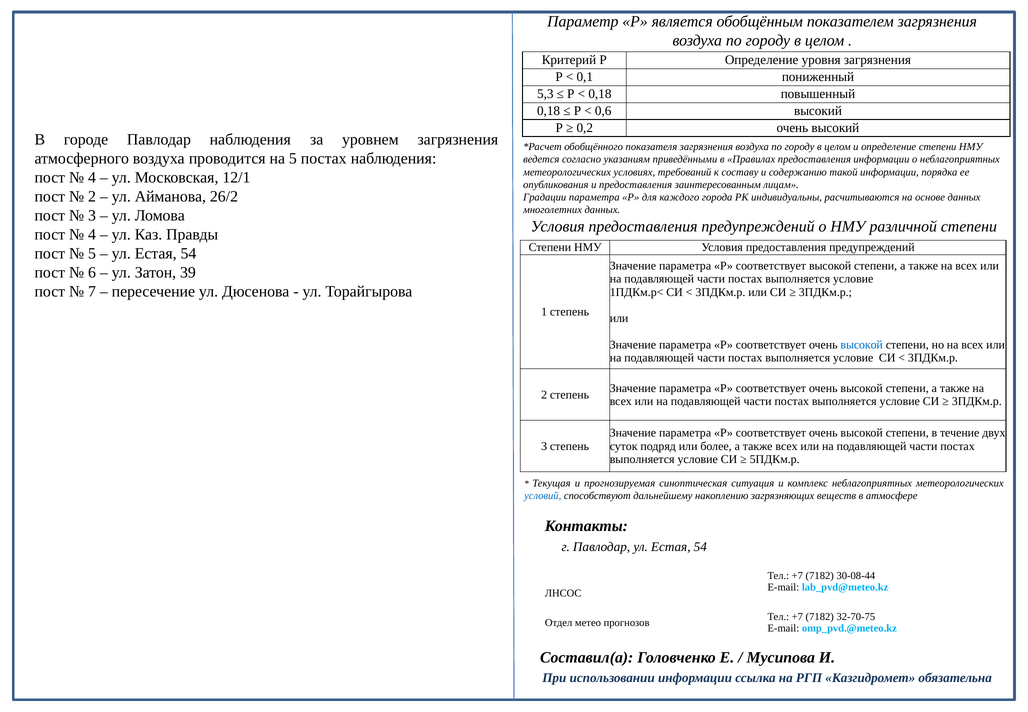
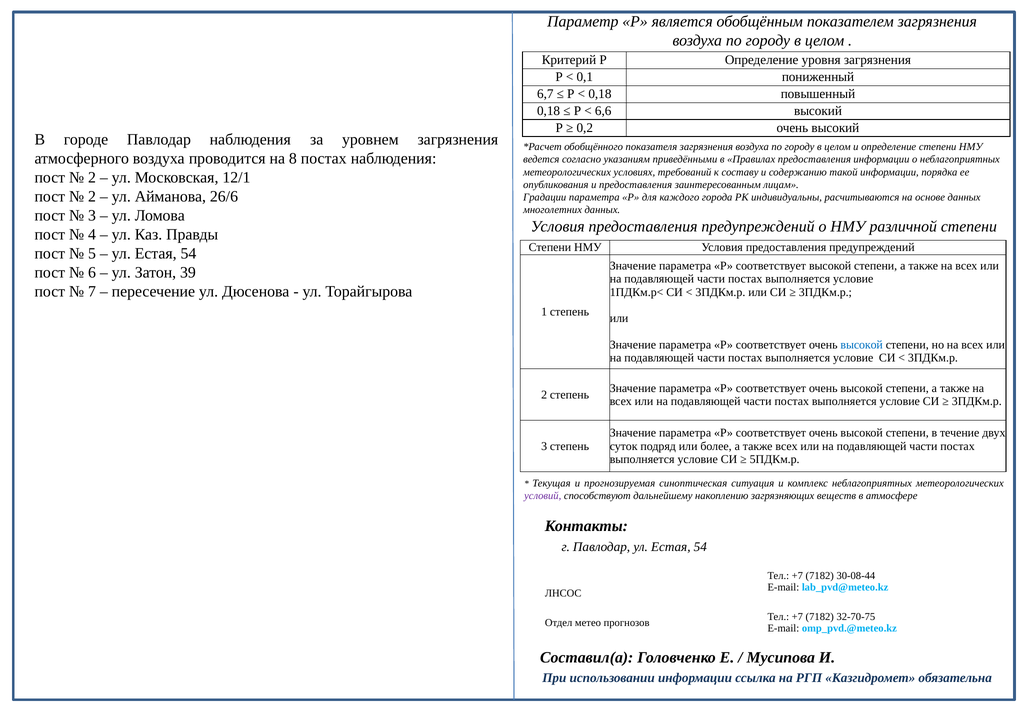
5,3: 5,3 -> 6,7 (545, 94)
0,6: 0,6 -> 6,6 (603, 111)
на 5: 5 -> 8 (293, 158)
4: 4 -> 2 (92, 177)
26/2: 26/2 -> 26/6 (224, 196)
условий colour: blue -> purple (543, 496)
